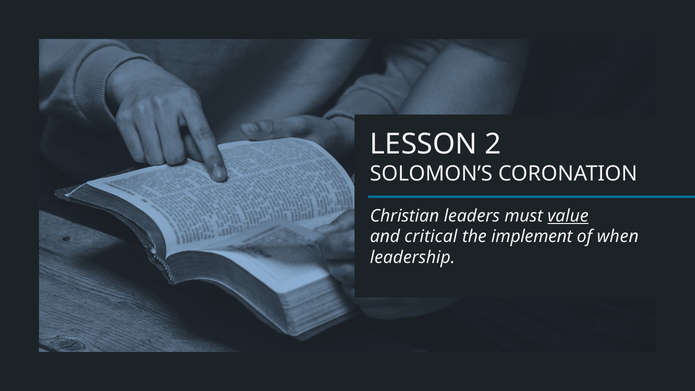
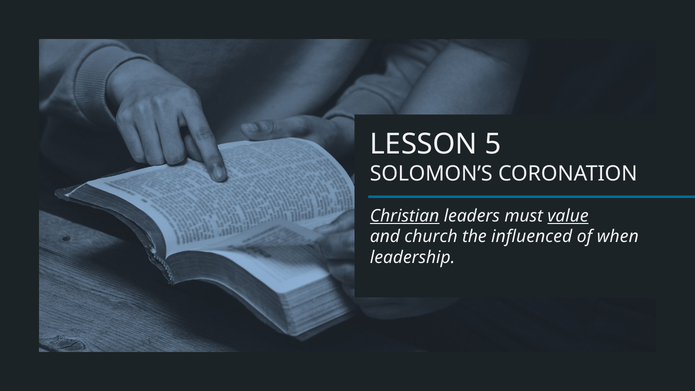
2: 2 -> 5 (493, 144)
Christian underline: none -> present (405, 216)
critical: critical -> church (431, 237)
implement: implement -> influenced (532, 237)
